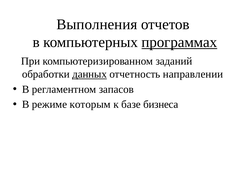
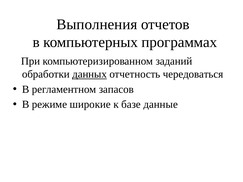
программах underline: present -> none (179, 42)
направлении: направлении -> чередоваться (193, 74)
которым: которым -> широкие (90, 105)
бизнеса: бизнеса -> данные (161, 105)
